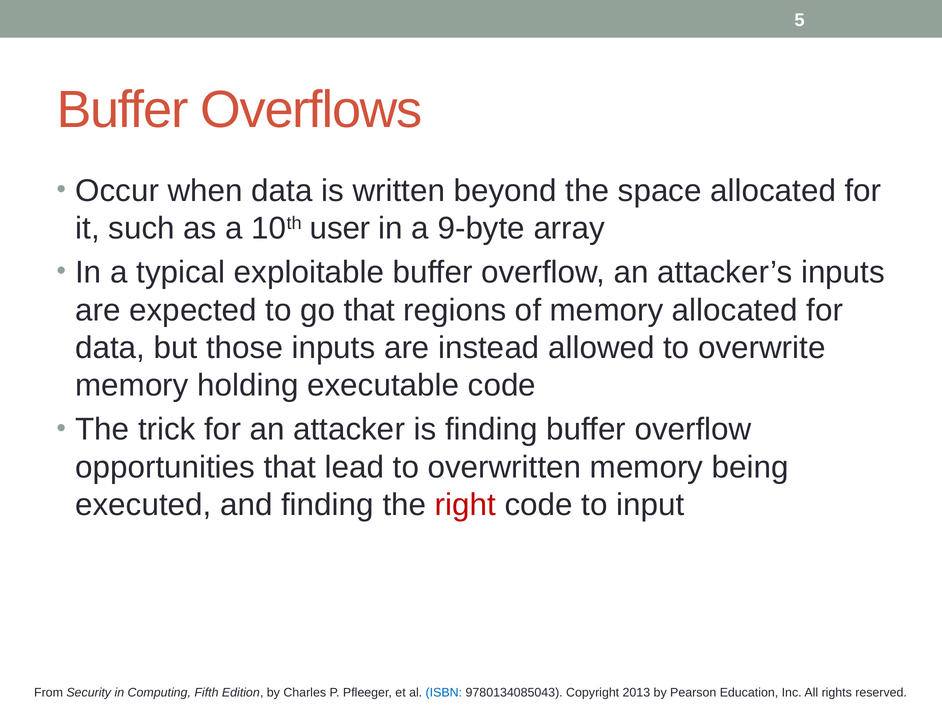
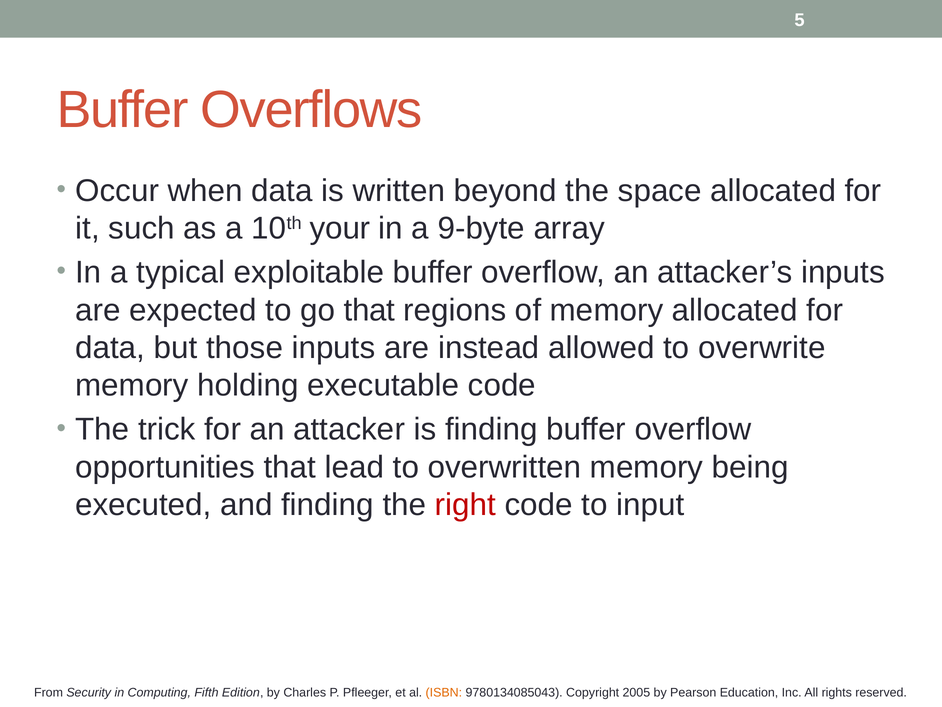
user: user -> your (340, 228)
ISBN colour: blue -> orange (444, 692)
2013: 2013 -> 2005 (636, 692)
